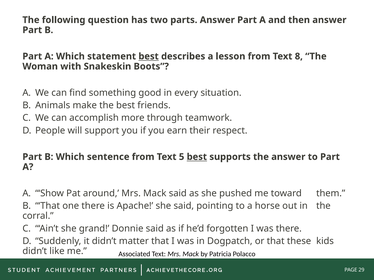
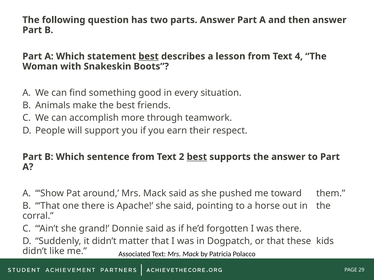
8: 8 -> 4 (299, 56)
5: 5 -> 2 (182, 157)
